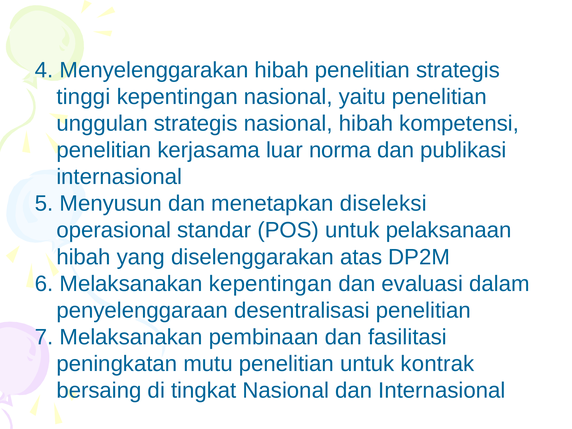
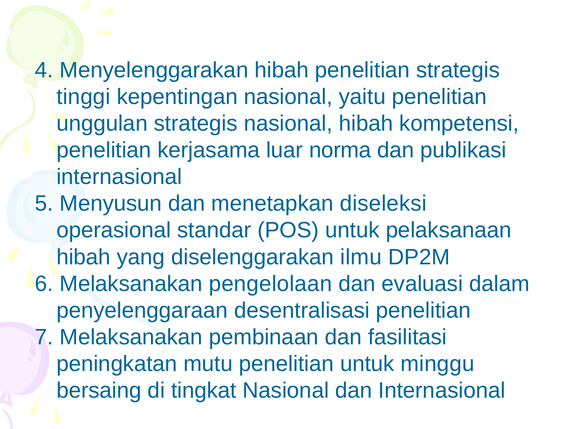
atas: atas -> ilmu (361, 257)
Melaksanakan kepentingan: kepentingan -> pengelolaan (270, 284)
kontrak: kontrak -> minggu (437, 364)
